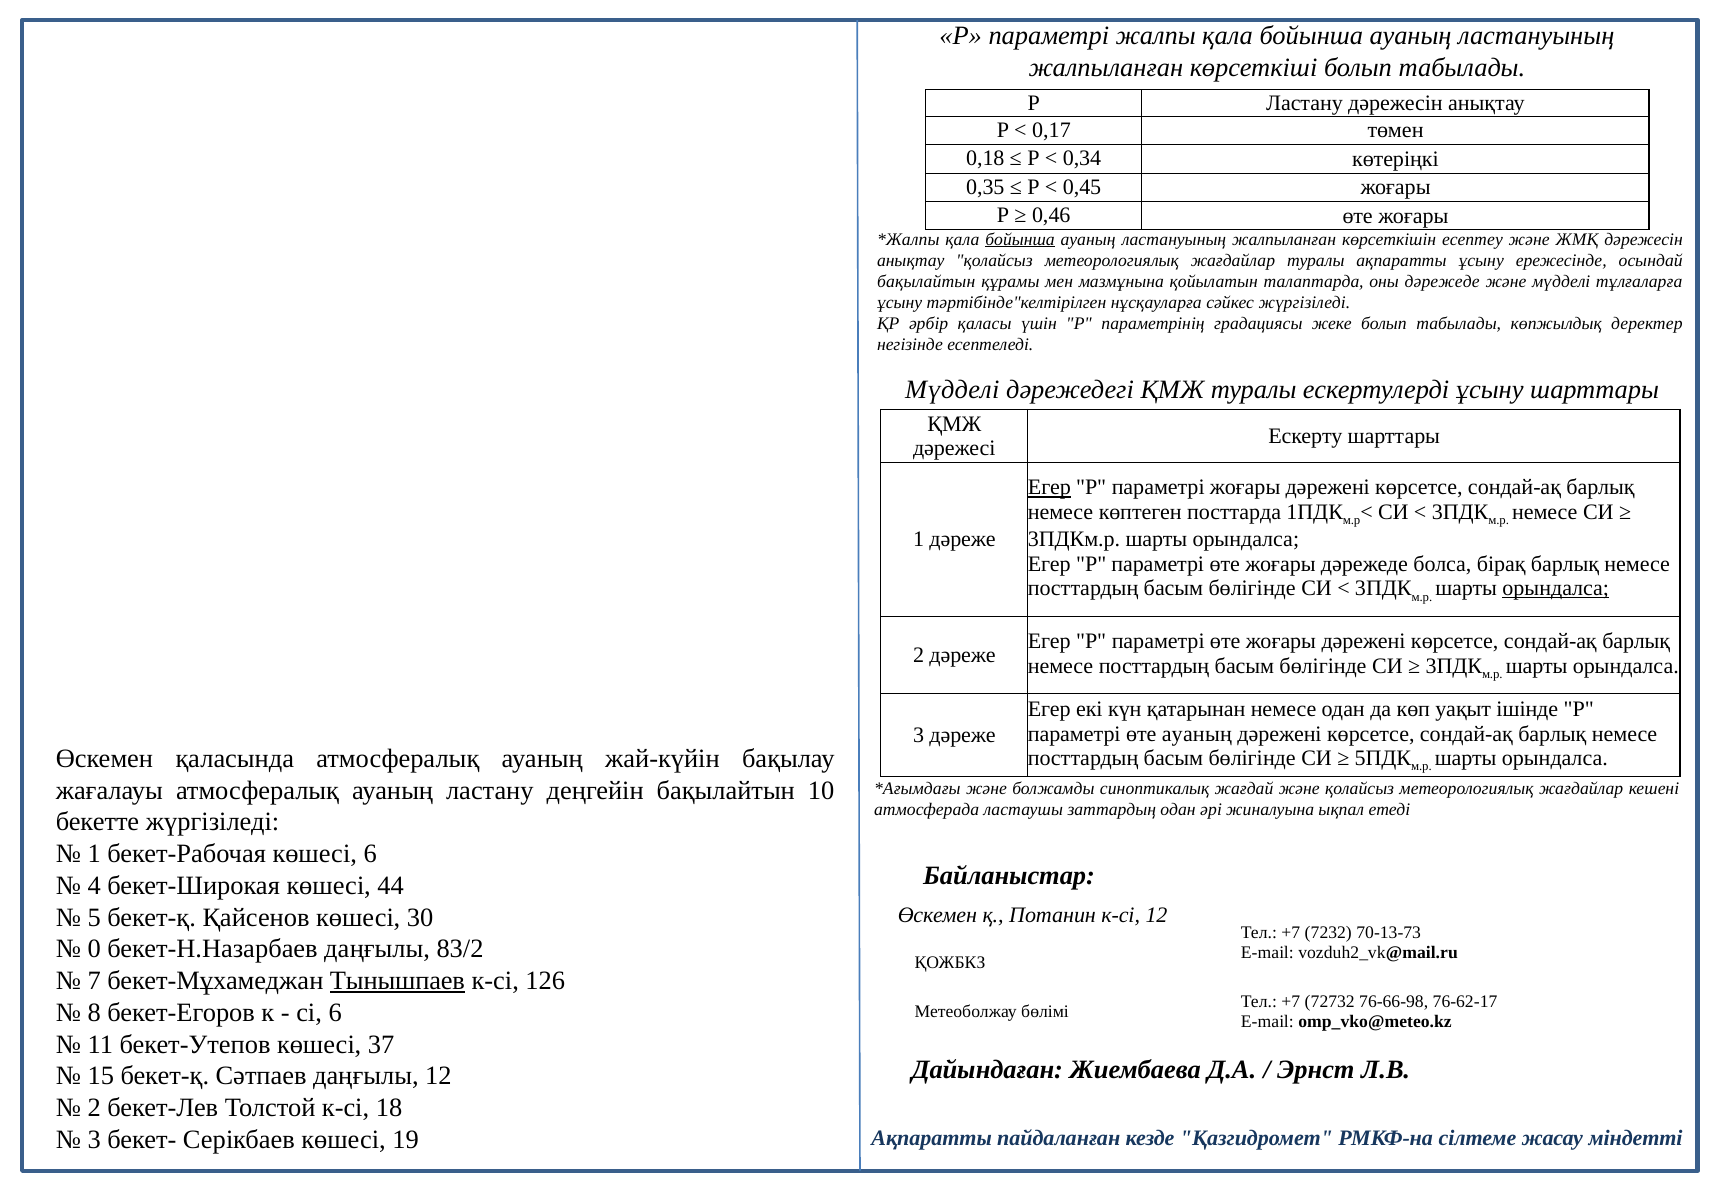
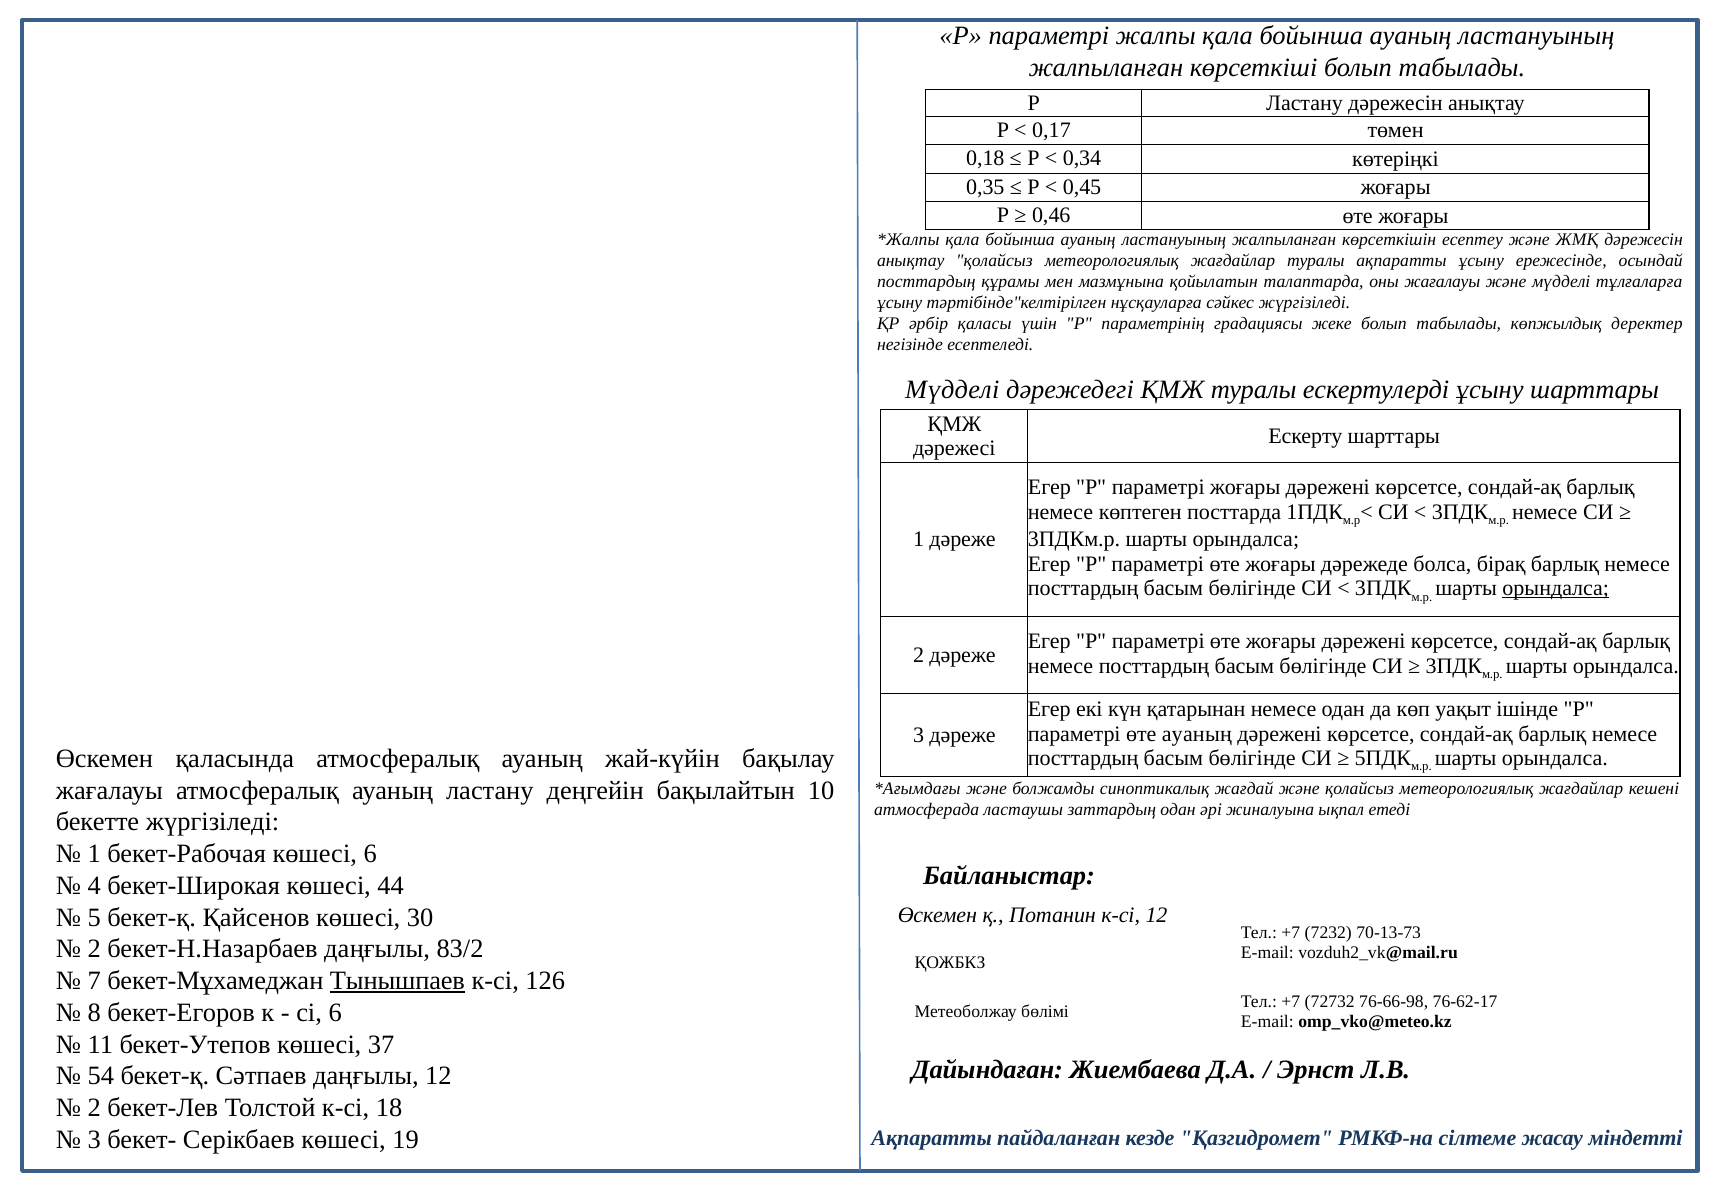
бойынша underline: present -> none (1020, 239)
бақылайтын: бақылайтын -> посттардың (926, 282)
оны дәрежеде: дәрежеде -> жағалауы (1442, 282)
Егер underline: present -> none (1049, 487)
0: 0 -> 2 (94, 949)
15: 15 -> 54 (101, 1076)
